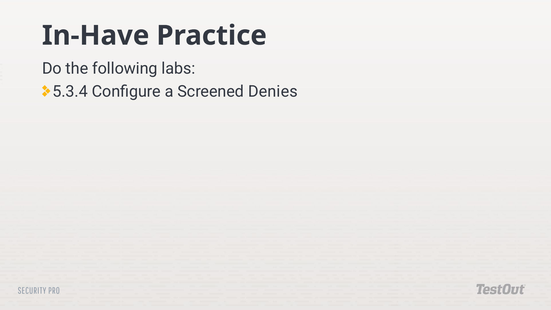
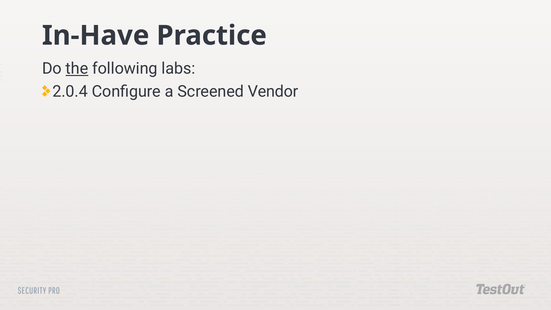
the underline: none -> present (77, 69)
5.3.4: 5.3.4 -> 2.0.4 (70, 92)
Denies: Denies -> Vendor (273, 92)
